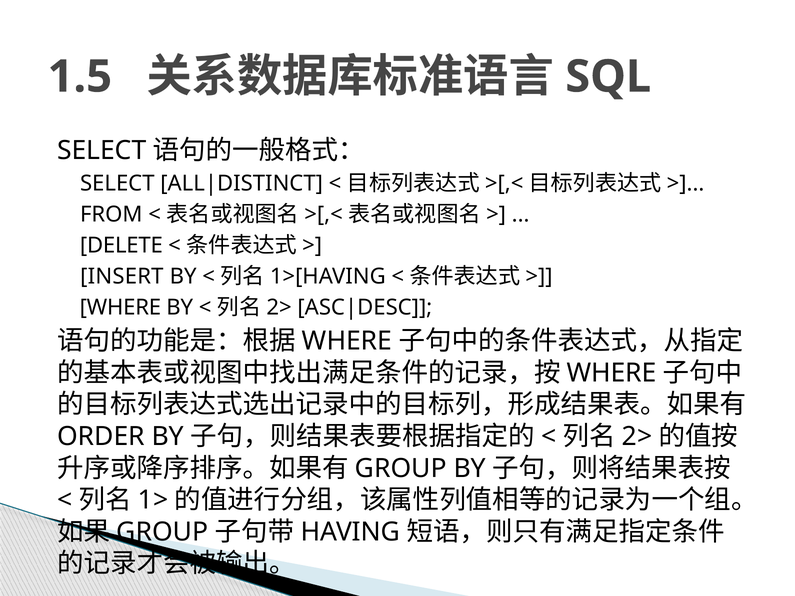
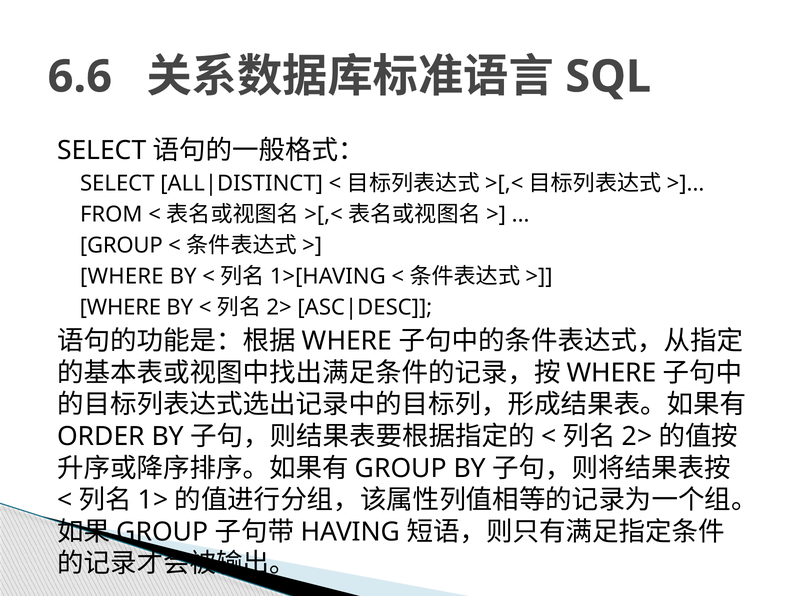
1.5: 1.5 -> 6.6 (80, 77)
DELETE: DELETE -> GROUP (121, 246)
INSERT: INSERT -> WHERE (122, 276)
